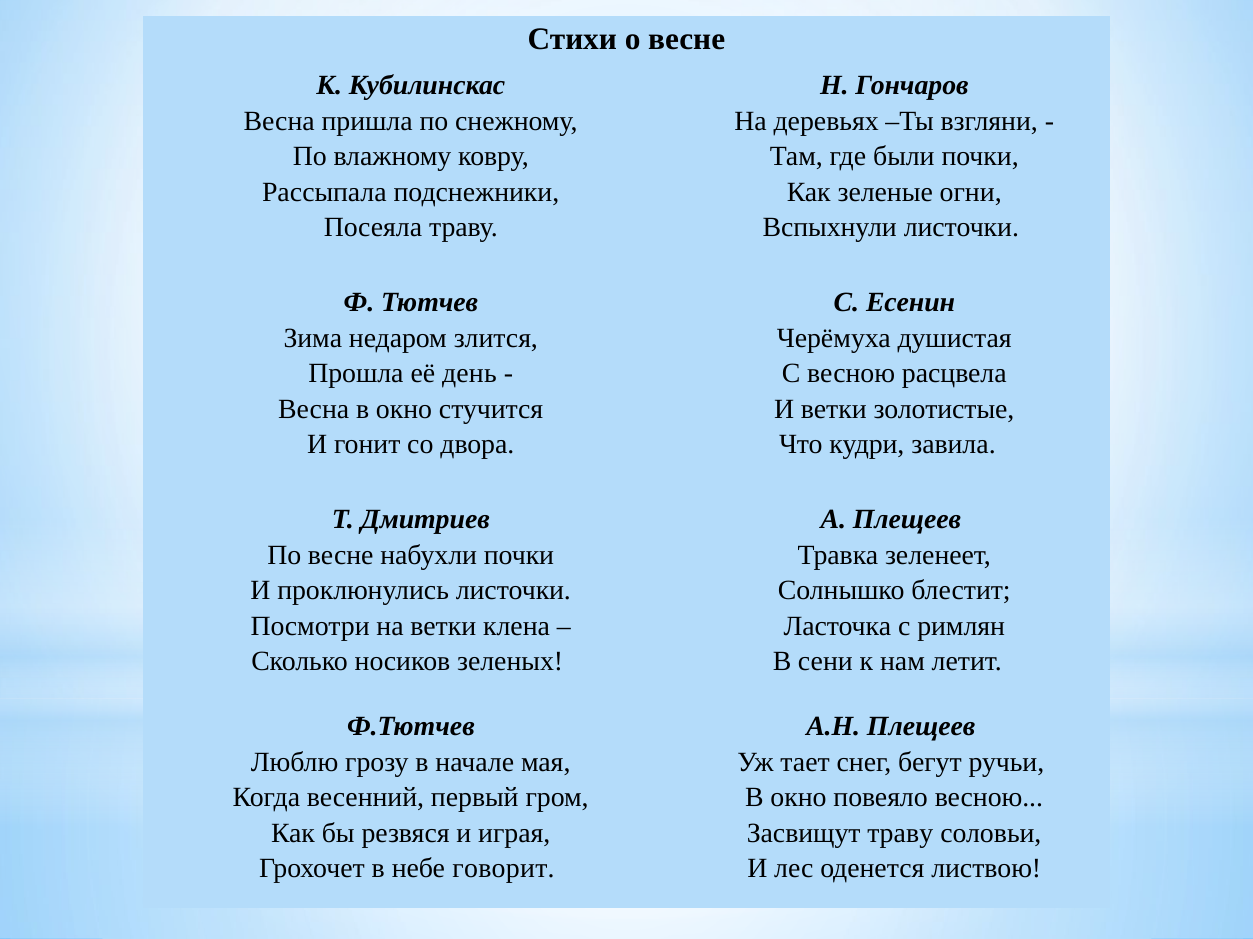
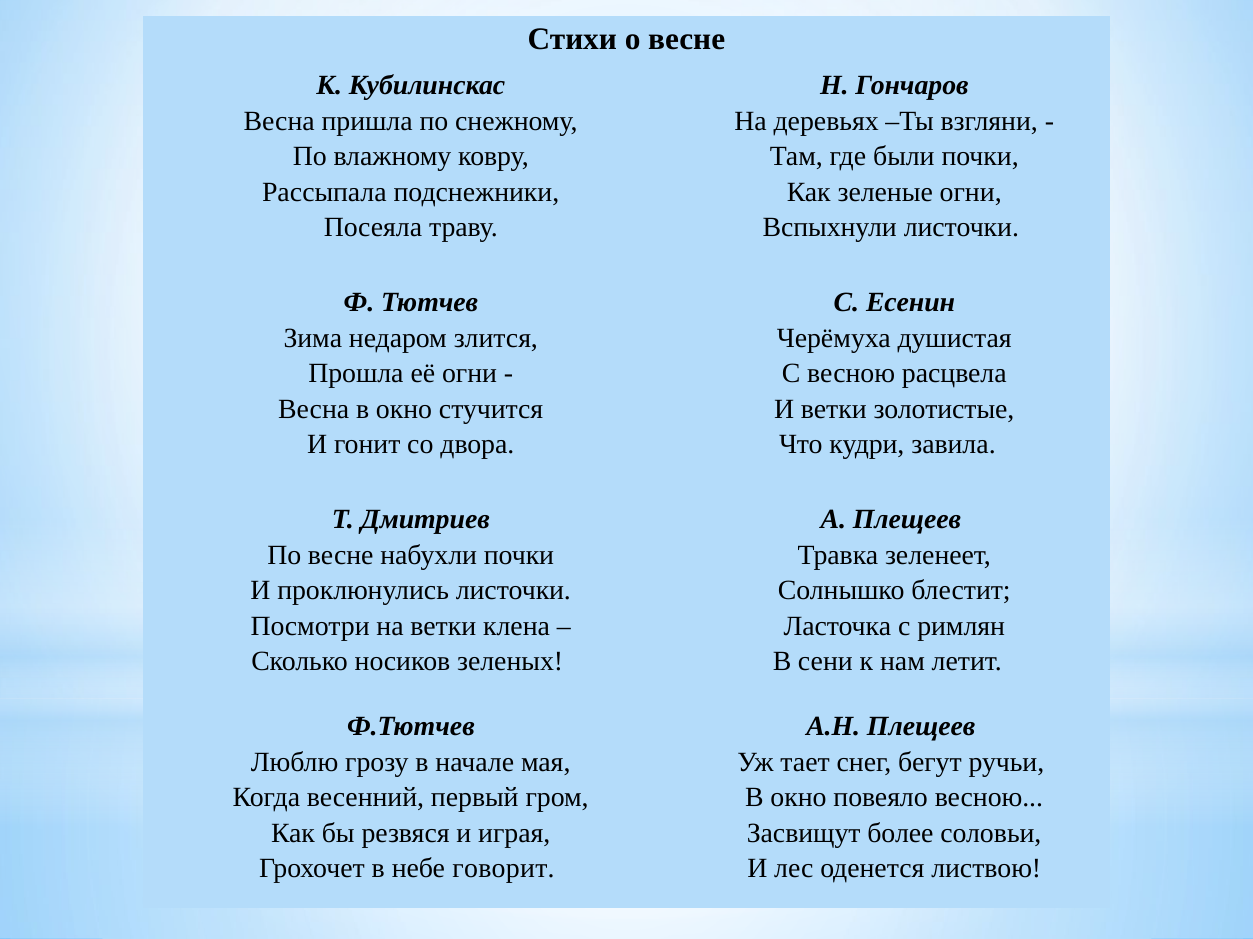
её день: день -> огни (470, 374)
Засвищут траву: траву -> более (900, 834)
